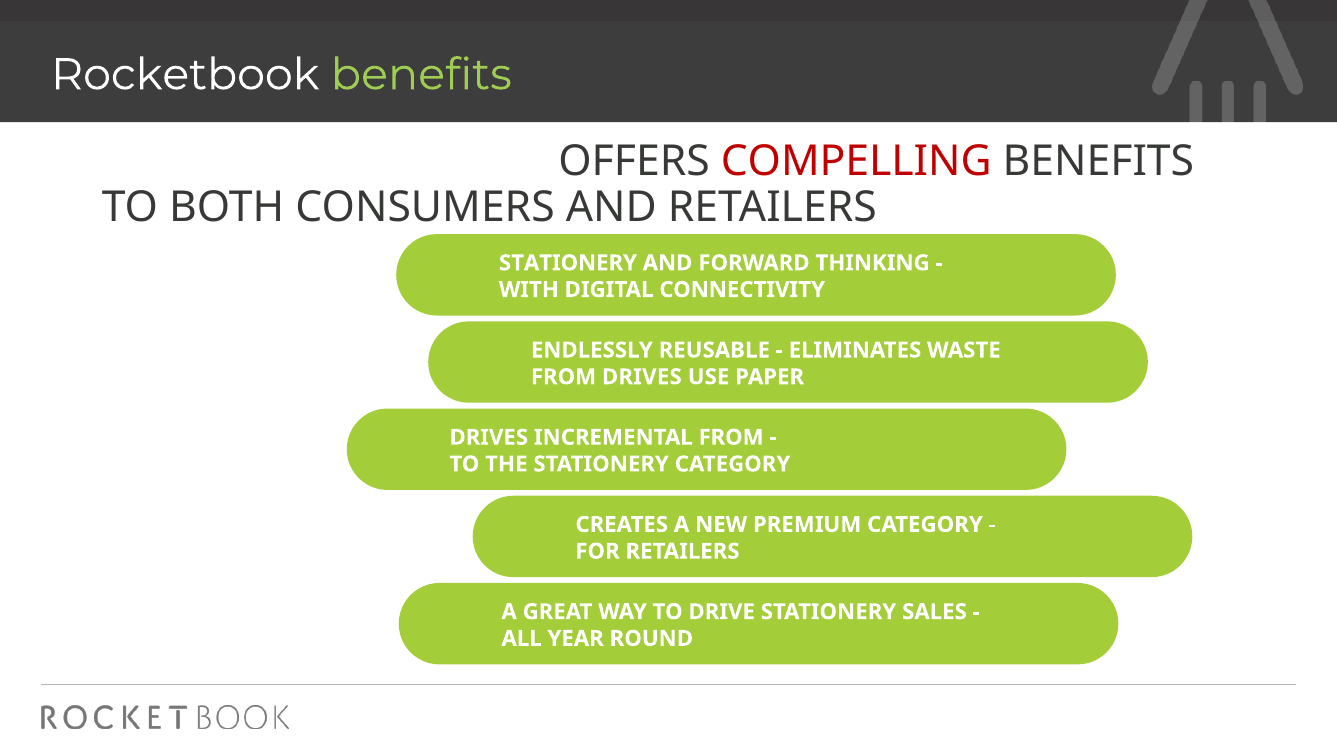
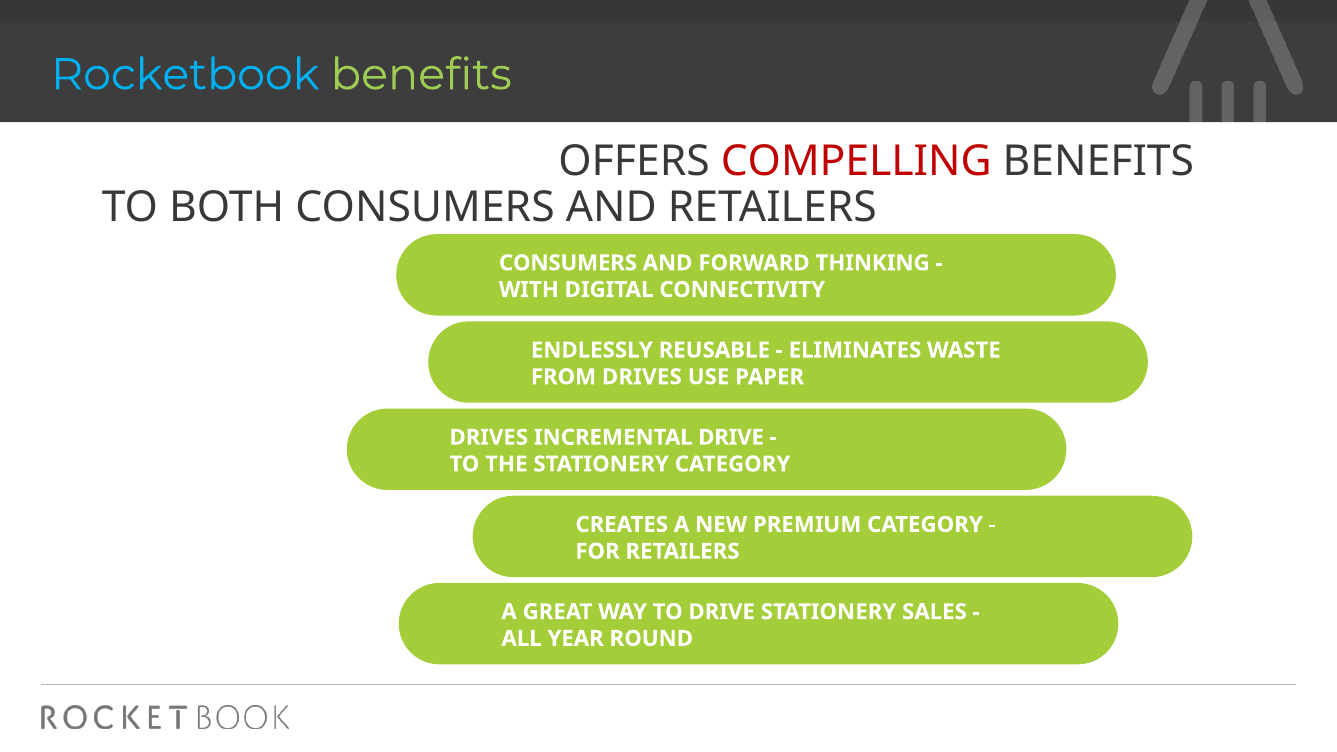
Rocketbook colour: white -> light blue (185, 75)
STATIONERY: STATIONERY -> CONSUMERS (568, 263)
INCREMENTAL FROM: FROM -> DRIVE (731, 437)
